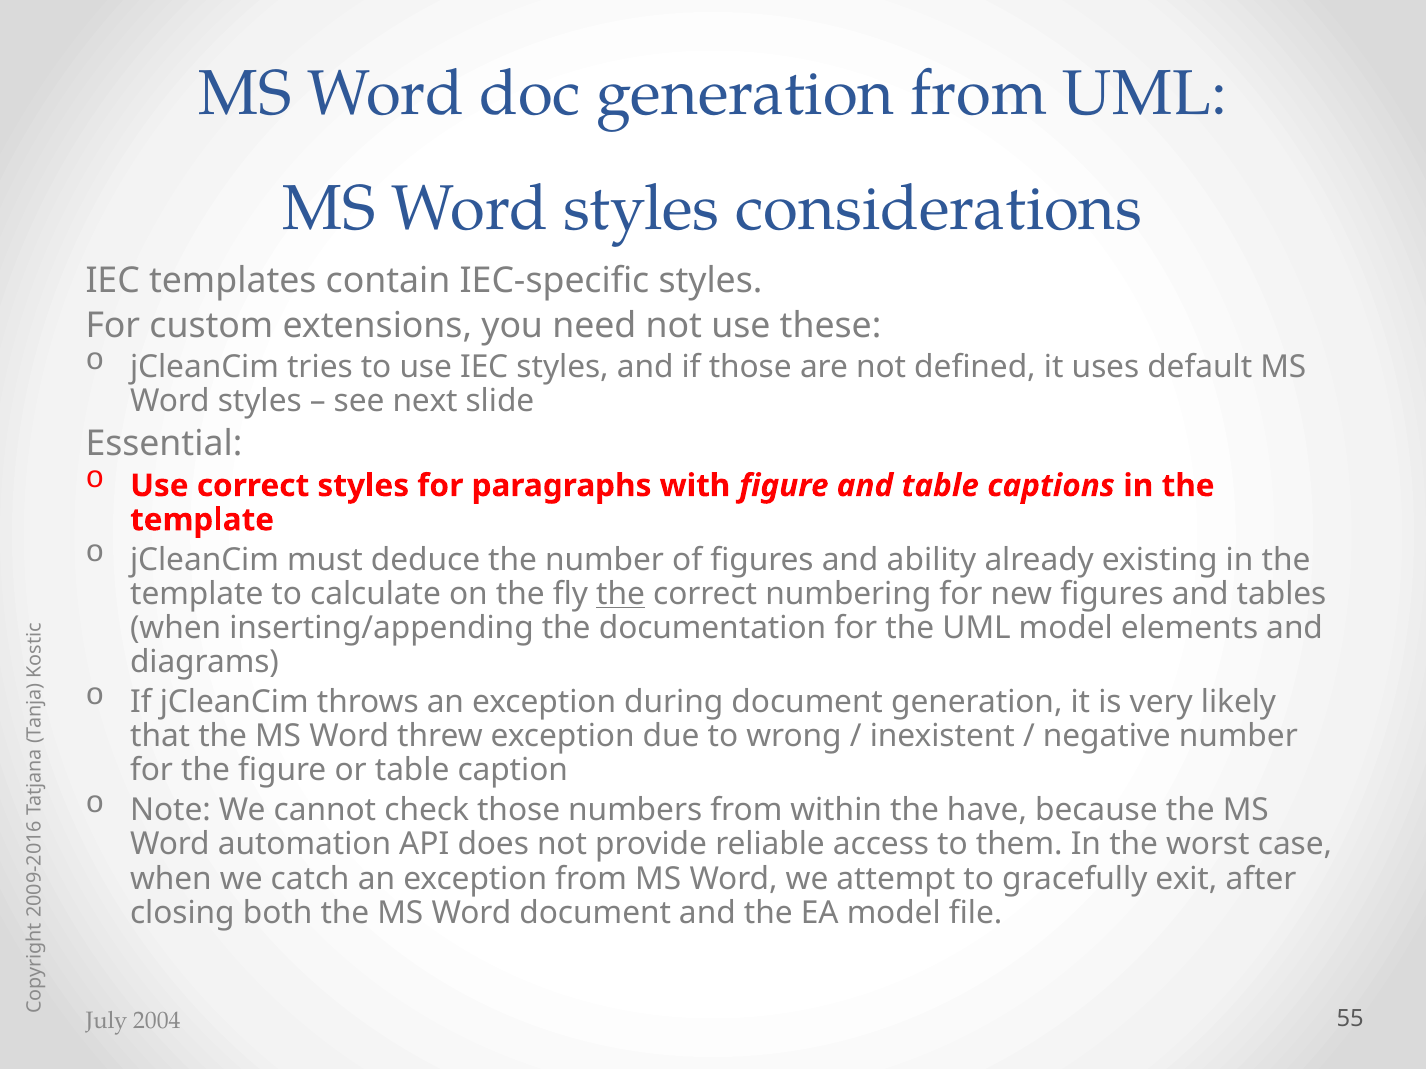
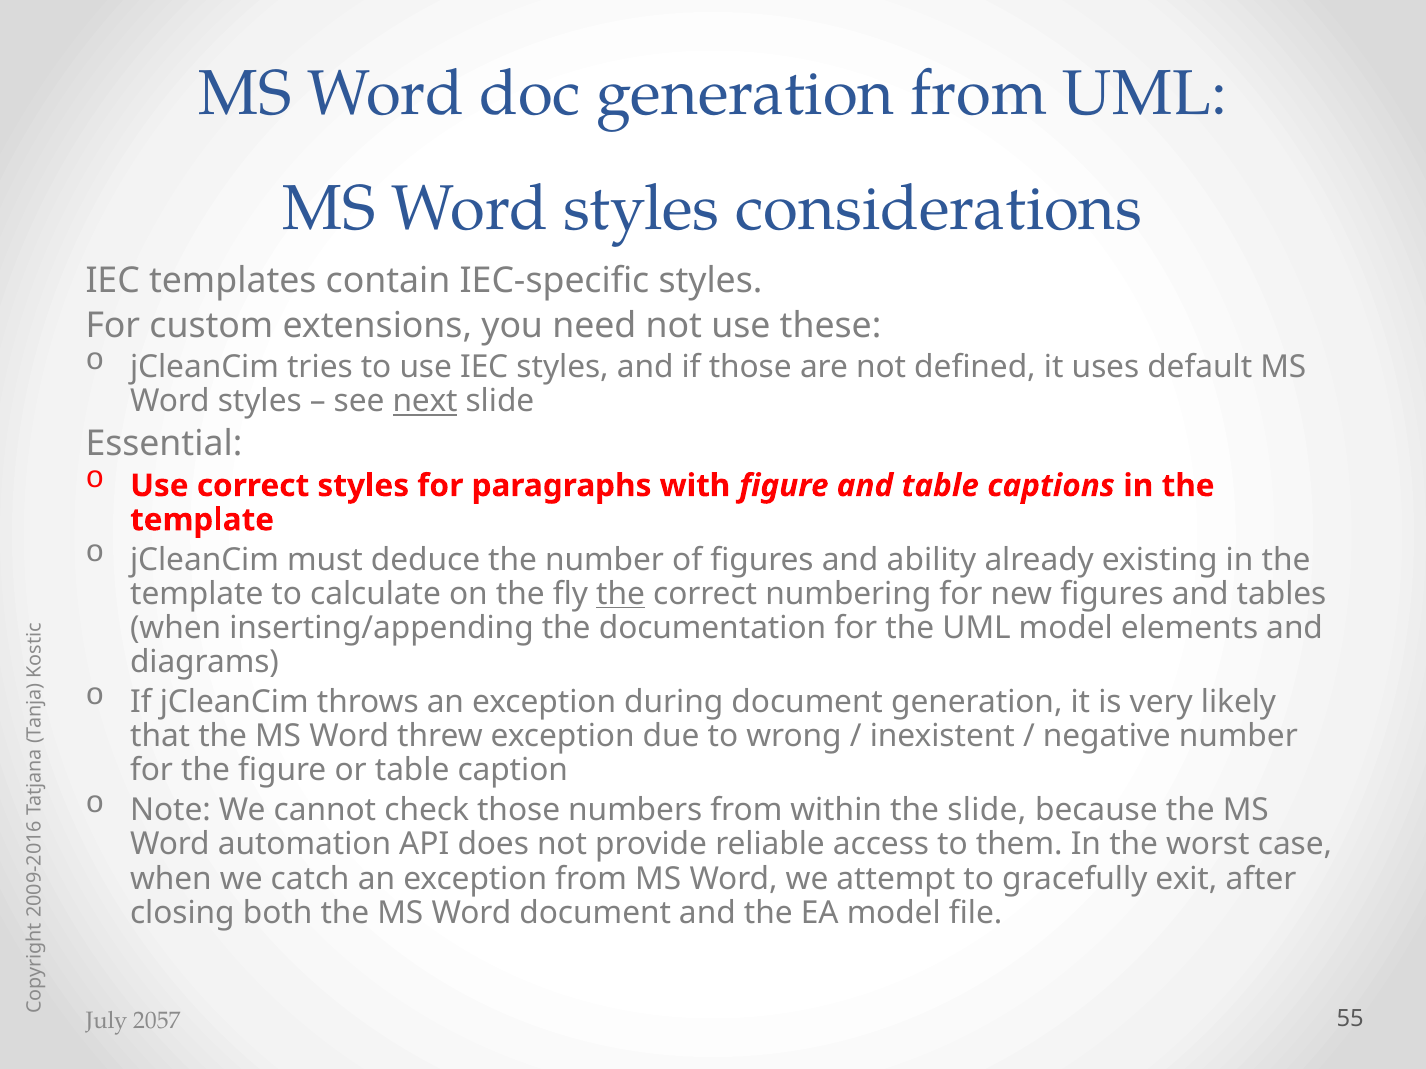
next underline: none -> present (425, 401)
the have: have -> slide (987, 811)
2004: 2004 -> 2057 (157, 1021)
